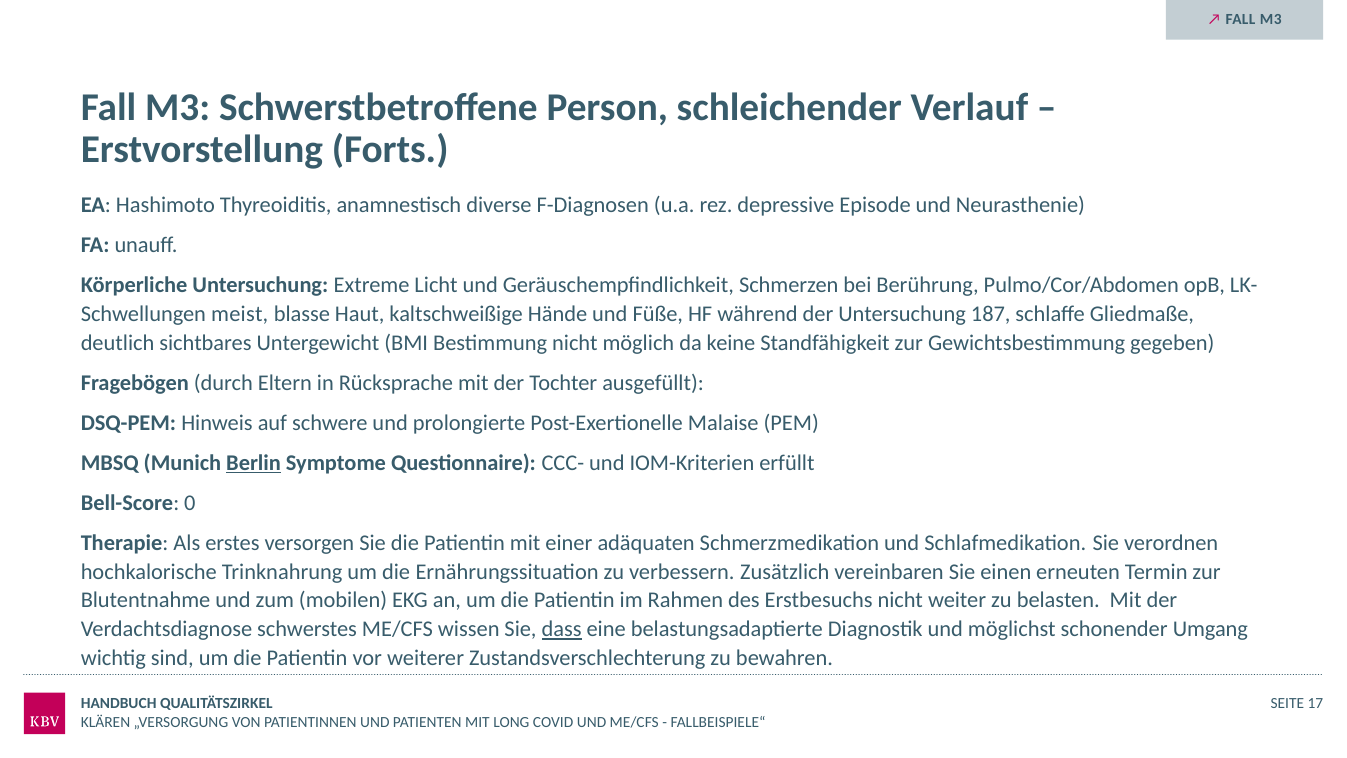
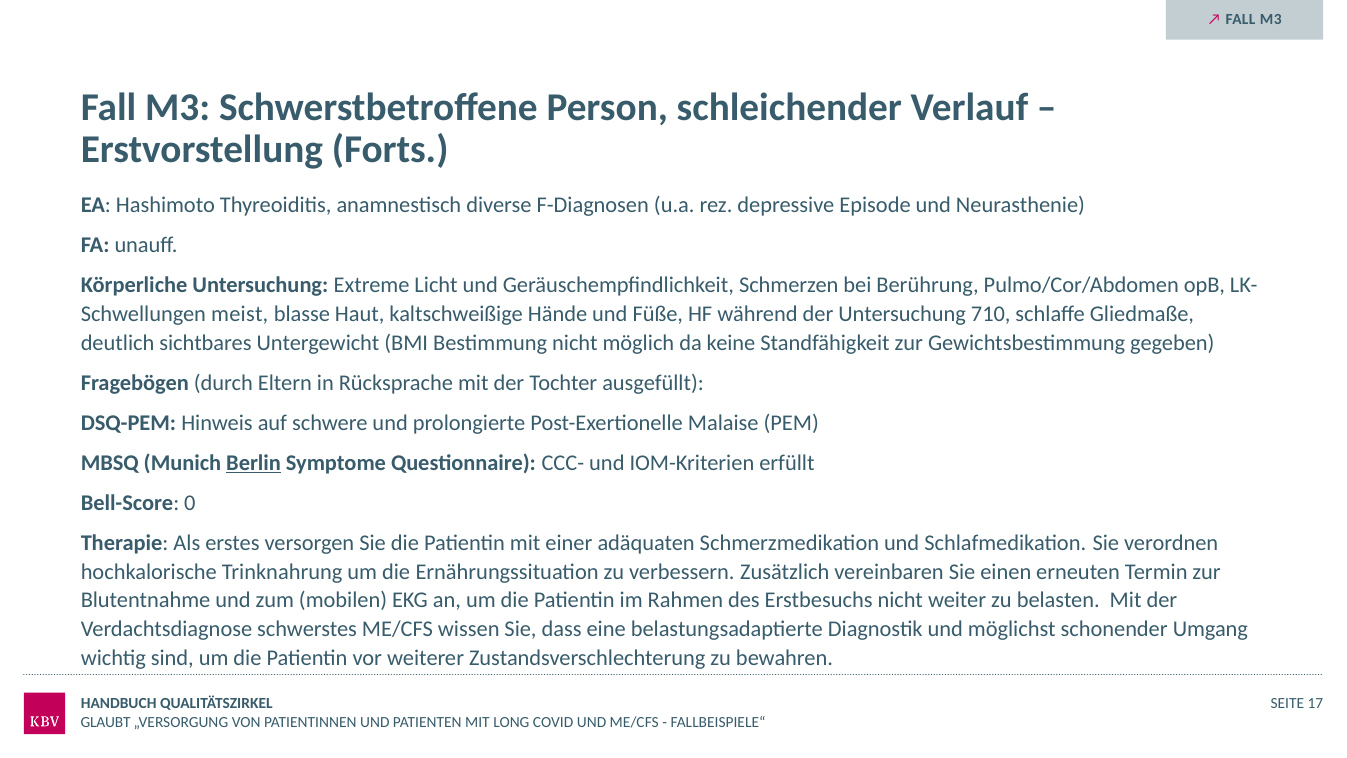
187: 187 -> 710 (991, 314)
dass underline: present -> none (562, 629)
KLÄREN: KLÄREN -> GLAUBT (106, 722)
